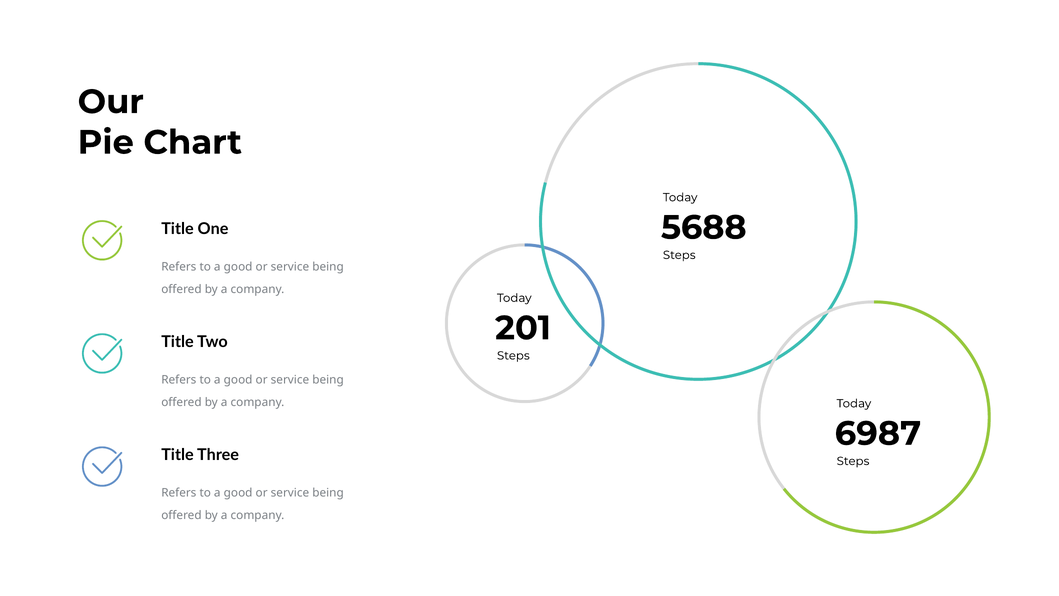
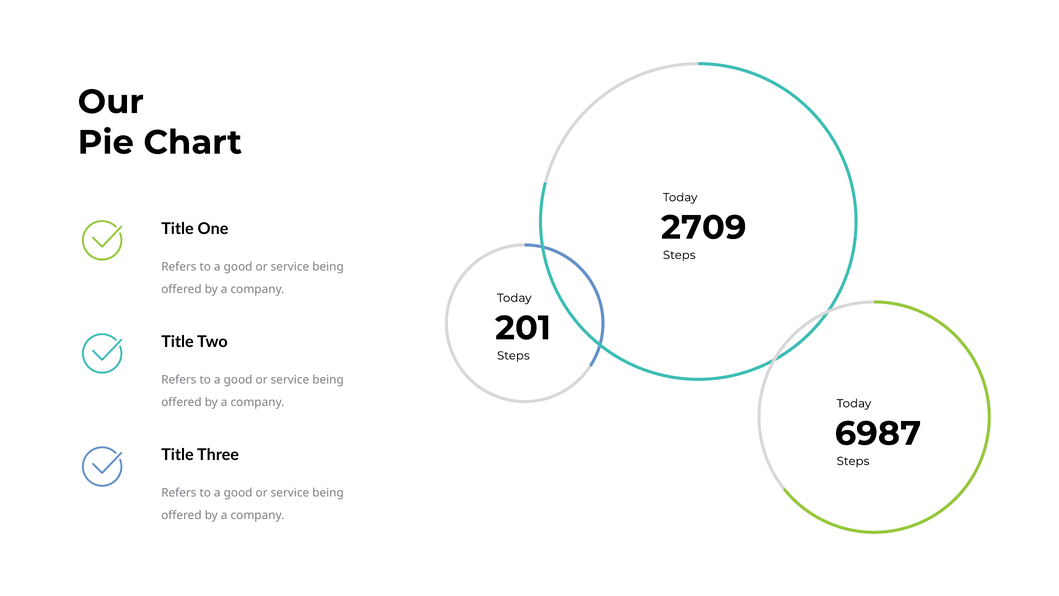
5688: 5688 -> 2709 (704, 227)
